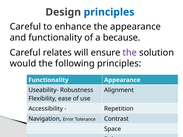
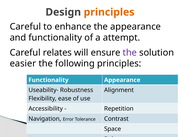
principles colour: blue -> orange (109, 12)
because: because -> attempt (122, 38)
would: would -> easier (23, 64)
